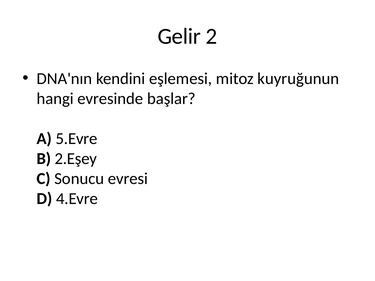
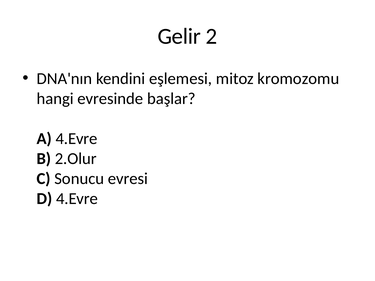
kuyruğunun: kuyruğunun -> kromozomu (298, 79)
A 5.Evre: 5.Evre -> 4.Evre (77, 139)
2.Eşey: 2.Eşey -> 2.Olur (76, 159)
